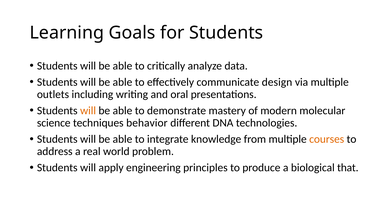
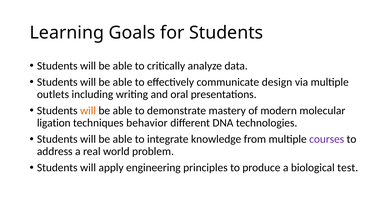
science: science -> ligation (54, 123)
courses colour: orange -> purple (327, 139)
that: that -> test (348, 168)
